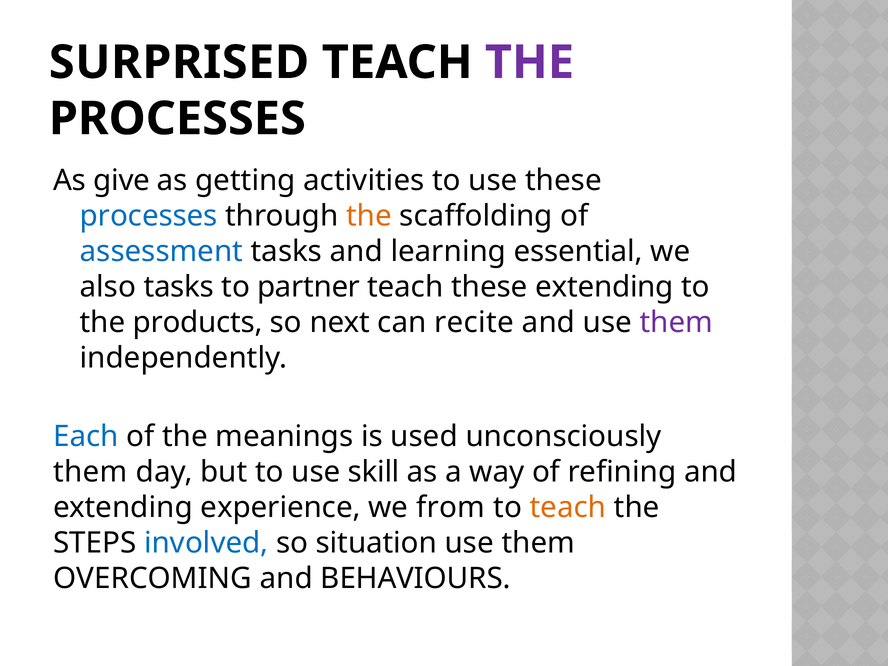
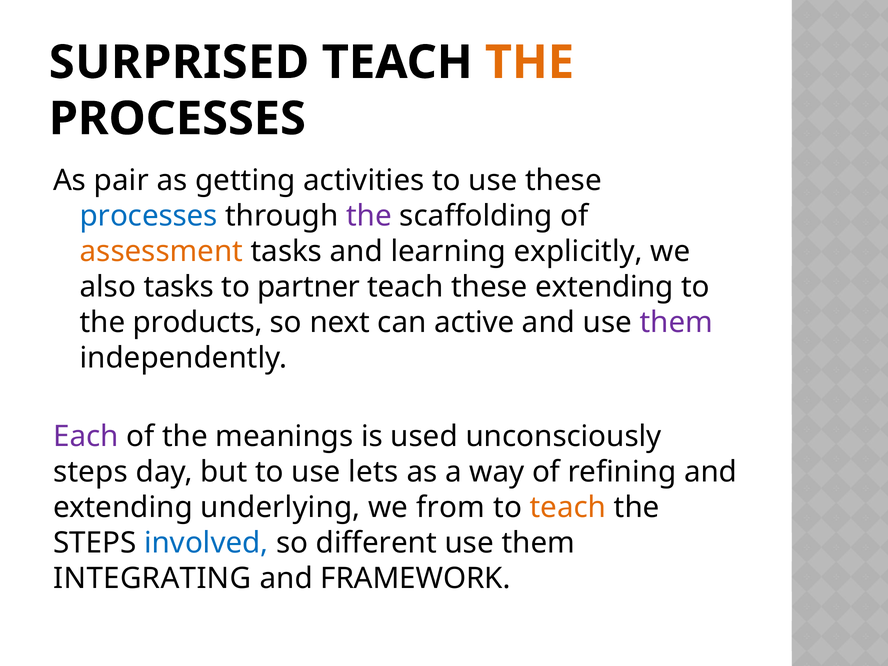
THE colour: purple -> orange (529, 62)
give: give -> pair (121, 181)
the colour: orange -> purple (369, 216)
assessment colour: blue -> orange (161, 252)
essential: essential -> explicitly (578, 252)
recite: recite -> active (474, 323)
Each colour: blue -> purple (86, 437)
them: them -> steps (91, 472)
skill: skill -> lets (373, 472)
experience: experience -> underlying (280, 508)
situation: situation -> different (376, 543)
OVERCOMING: OVERCOMING -> INTEGRATING (152, 579)
BEHAVIOURS: BEHAVIOURS -> FRAMEWORK (416, 579)
